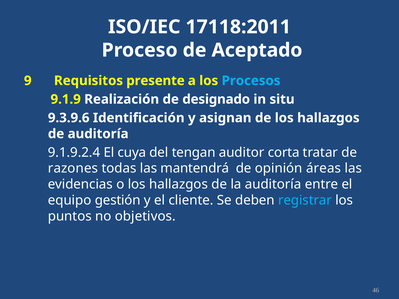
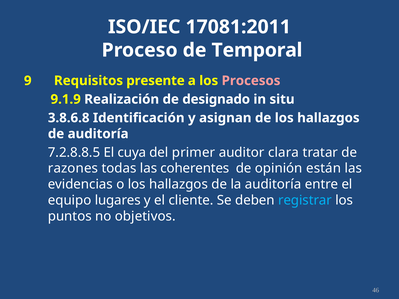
17118:2011: 17118:2011 -> 17081:2011 (238, 27)
Aceptado: Aceptado -> Temporal (257, 50)
Procesos colour: light blue -> pink (251, 81)
9.3.9.6: 9.3.9.6 -> 3.8.6.8 (69, 118)
9.1.9.2.4: 9.1.9.2.4 -> 7.2.8.8.5 (74, 153)
tengan: tengan -> primer (194, 153)
corta: corta -> clara (284, 153)
mantendrá: mantendrá -> coherentes (195, 168)
áreas: áreas -> están (324, 168)
gestión: gestión -> lugares (118, 200)
